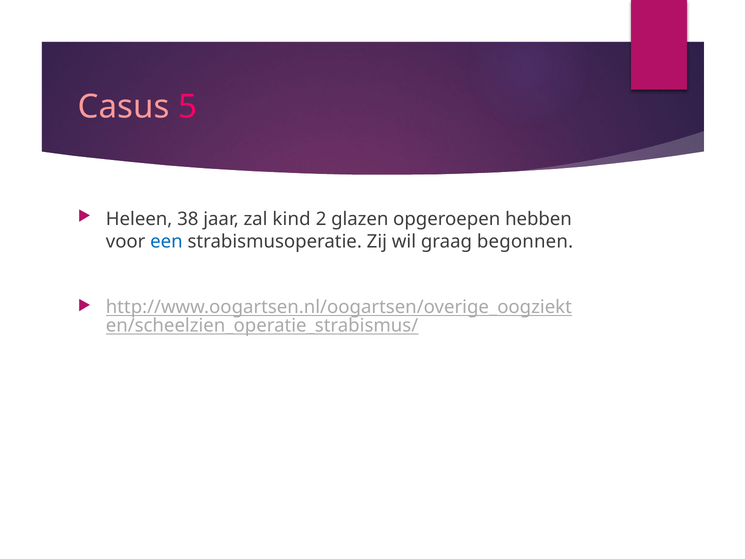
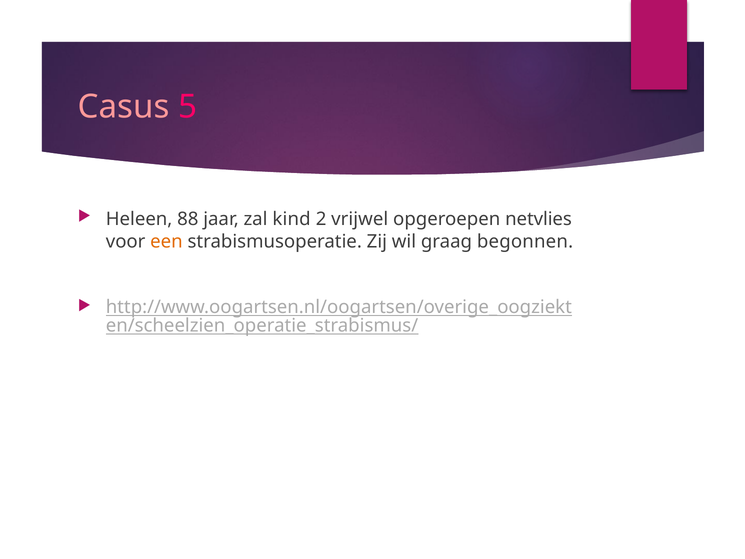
38: 38 -> 88 (188, 219)
glazen: glazen -> vrijwel (360, 219)
hebben: hebben -> netvlies (538, 219)
een colour: blue -> orange (166, 241)
